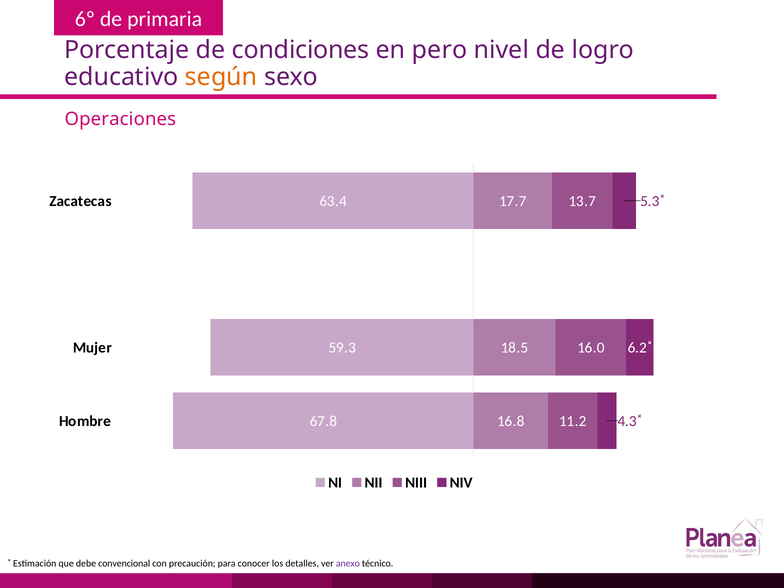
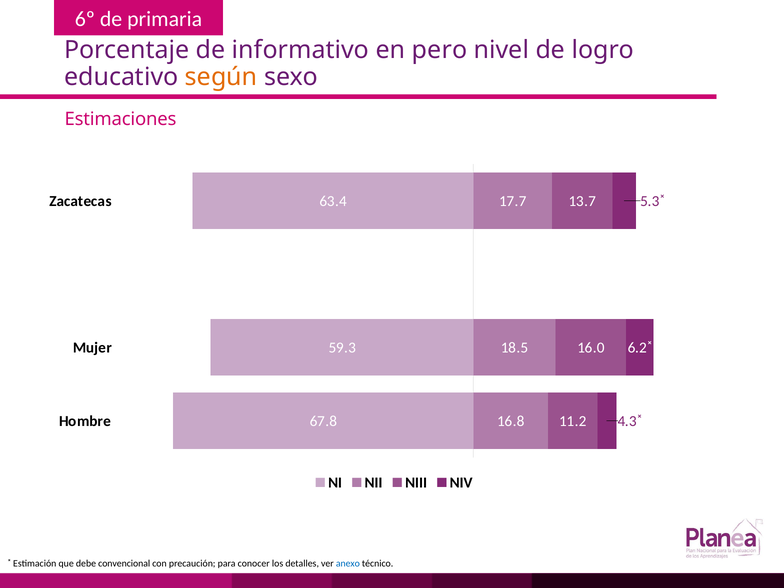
condiciones: condiciones -> informativo (300, 50)
Operaciones: Operaciones -> Estimaciones (120, 119)
anexo colour: purple -> blue (348, 564)
